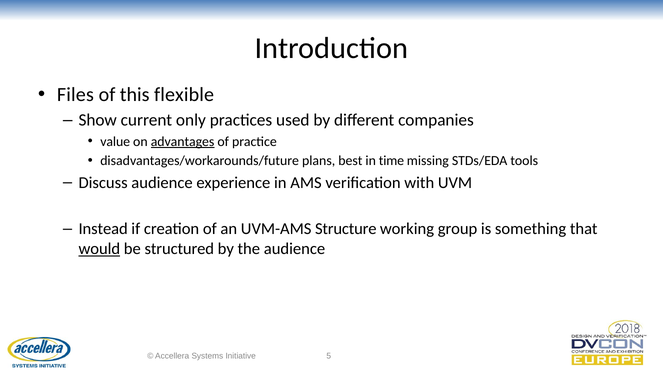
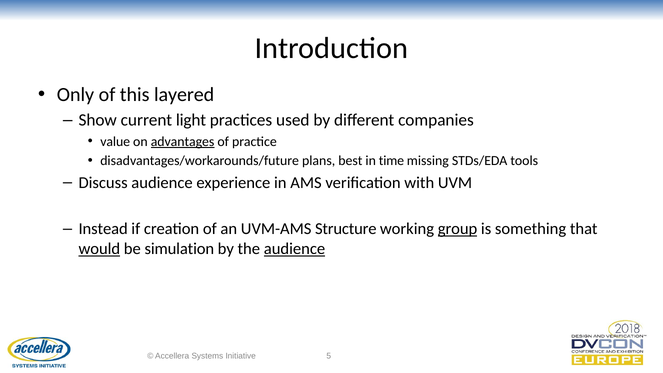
Files: Files -> Only (75, 95)
flexible: flexible -> layered (184, 95)
only: only -> light (191, 120)
group underline: none -> present (458, 229)
structured: structured -> simulation (179, 249)
audience underline: none -> present (294, 249)
